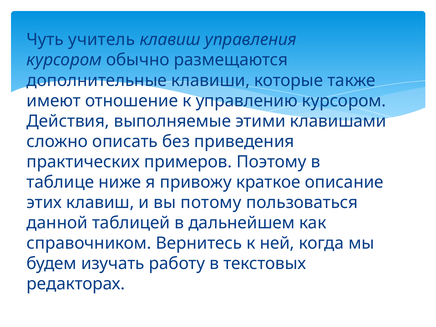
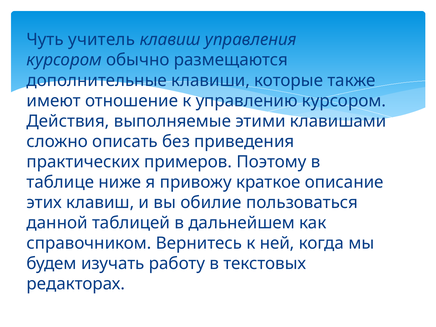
потому: потому -> обилие (211, 203)
